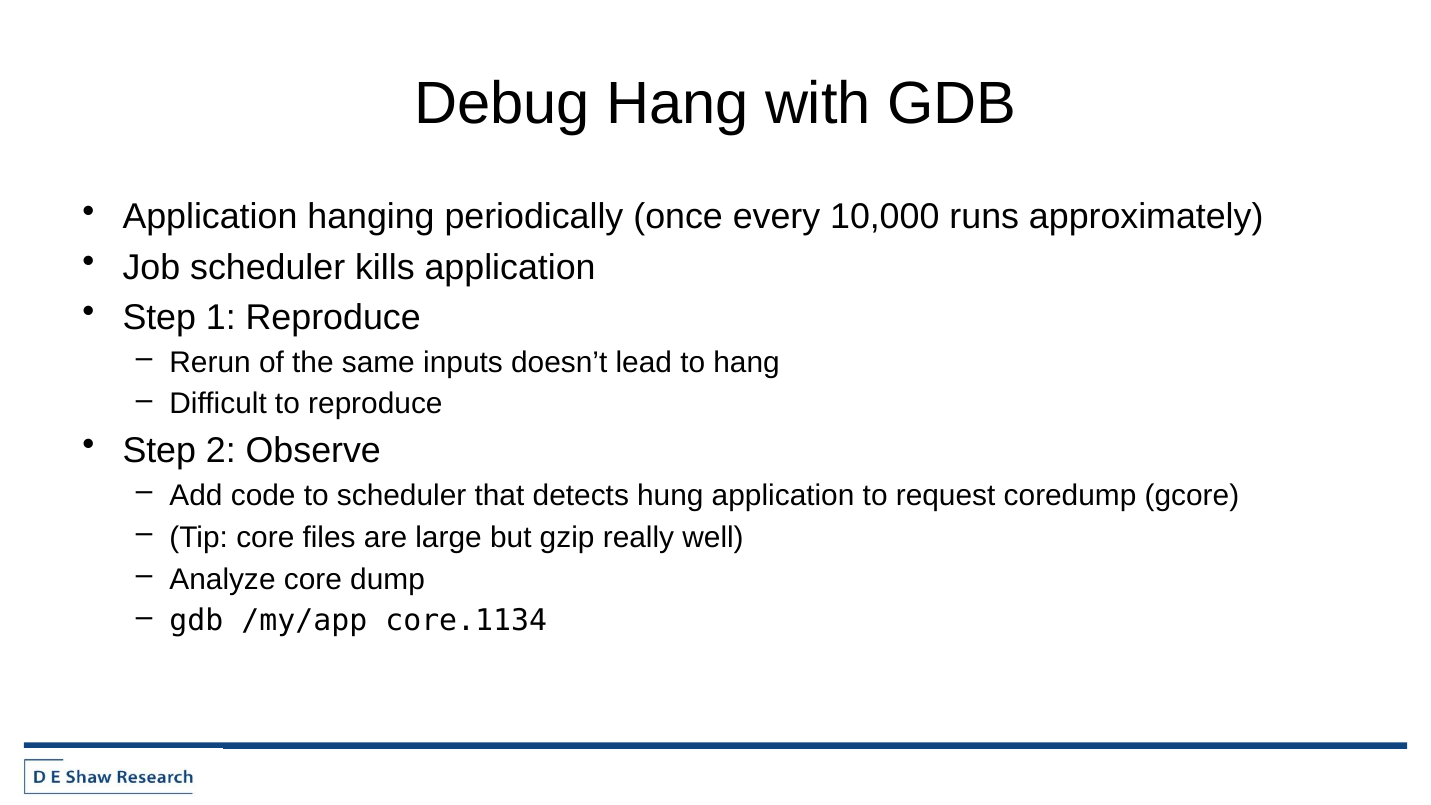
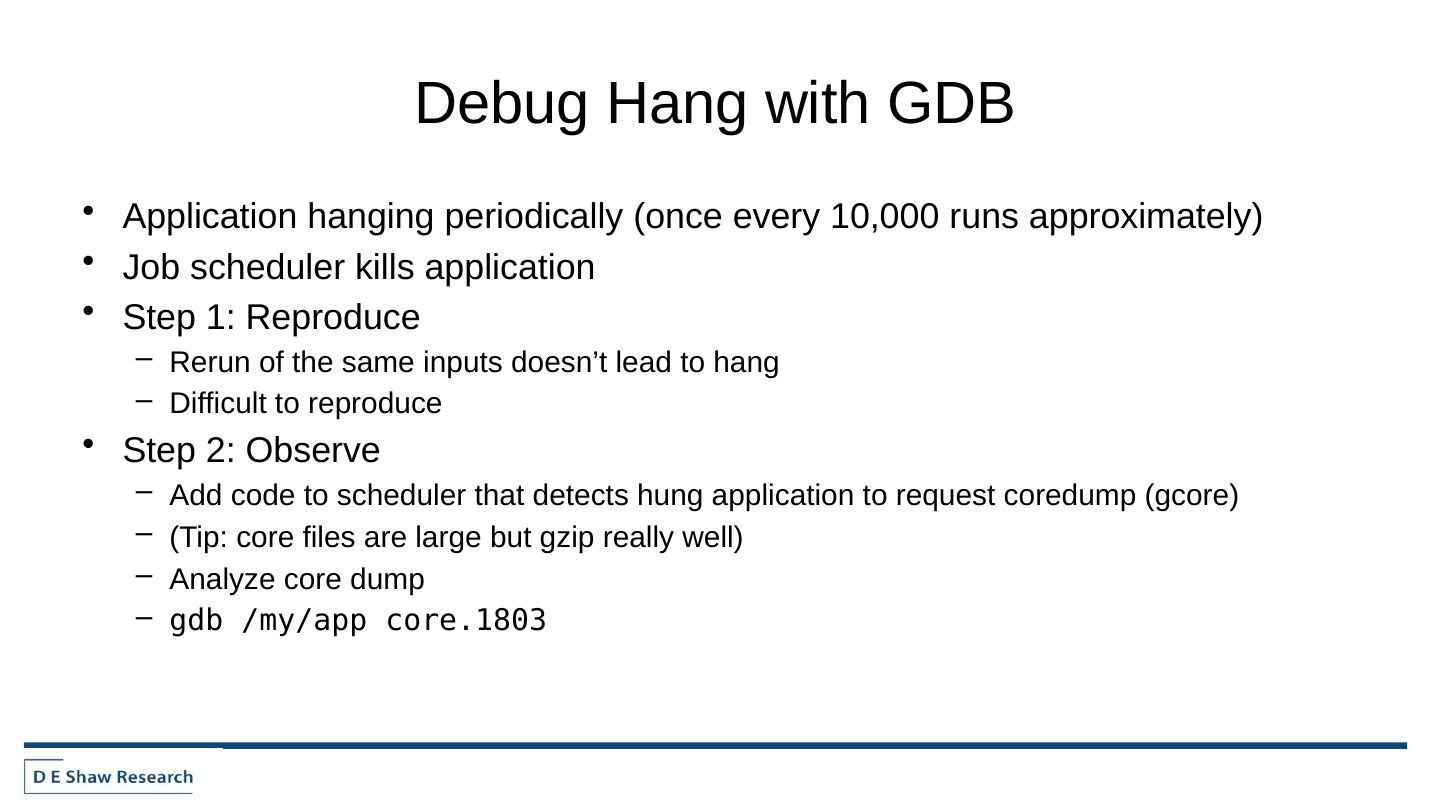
core.1134: core.1134 -> core.1803 (466, 621)
